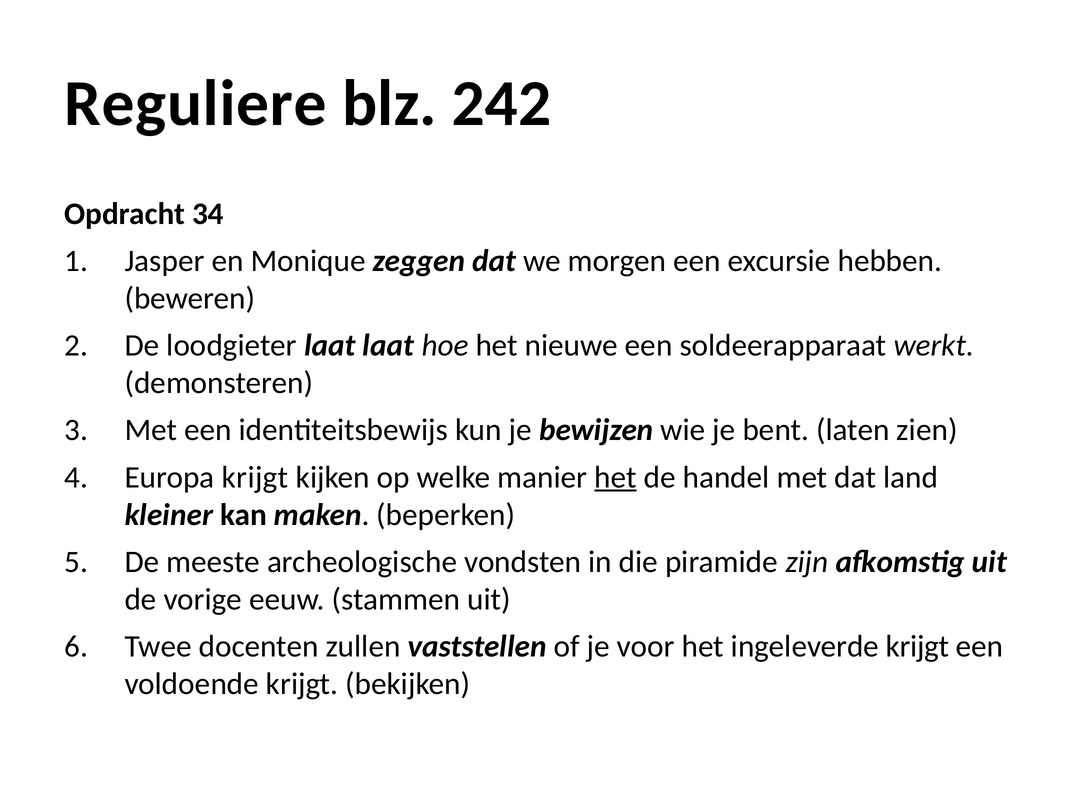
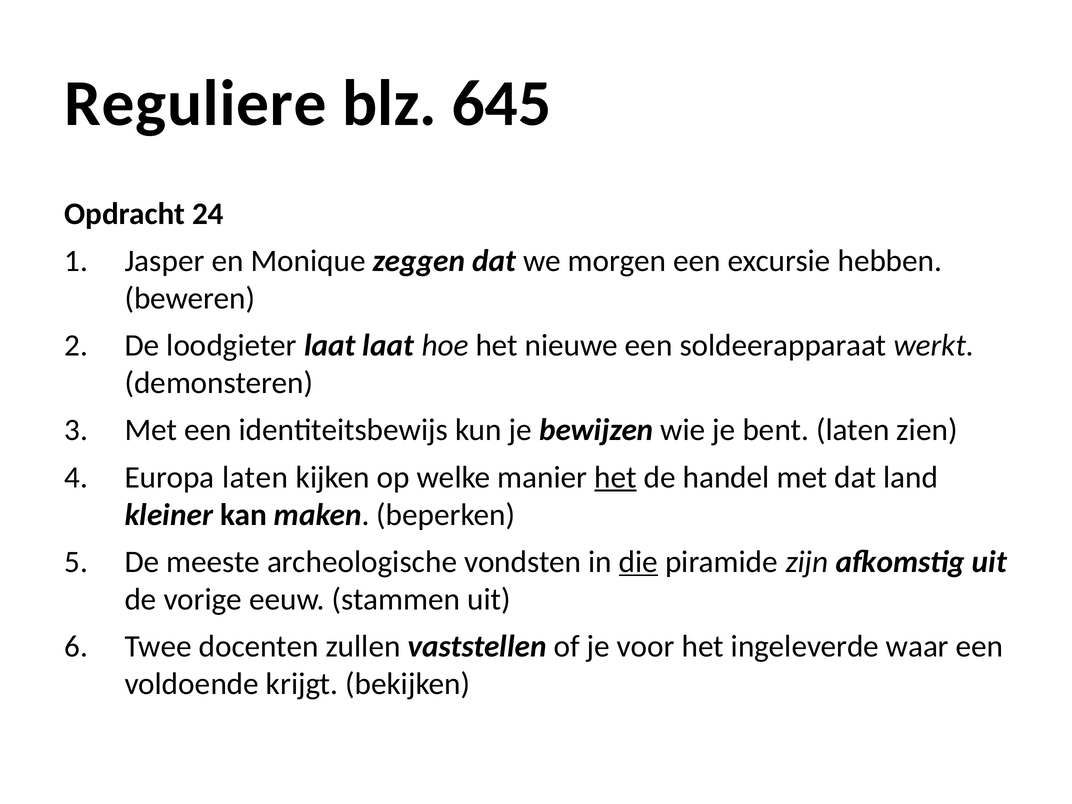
242: 242 -> 645 (502, 104)
34: 34 -> 24 (208, 214)
Europa krijgt: krijgt -> laten (255, 477)
die underline: none -> present (638, 562)
ingeleverde krijgt: krijgt -> waar (917, 646)
